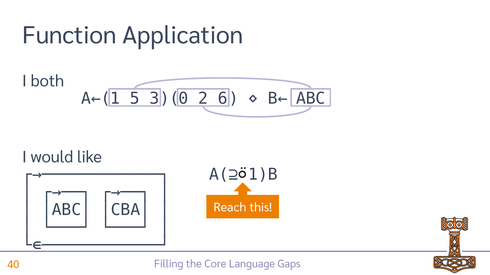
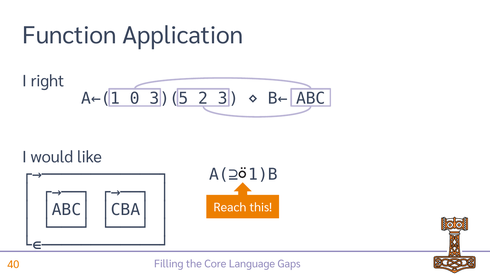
both: both -> right (48, 81)
5: 5 -> 0 (135, 99)
0: 0 -> 5 (184, 99)
2 6: 6 -> 3 (223, 99)
